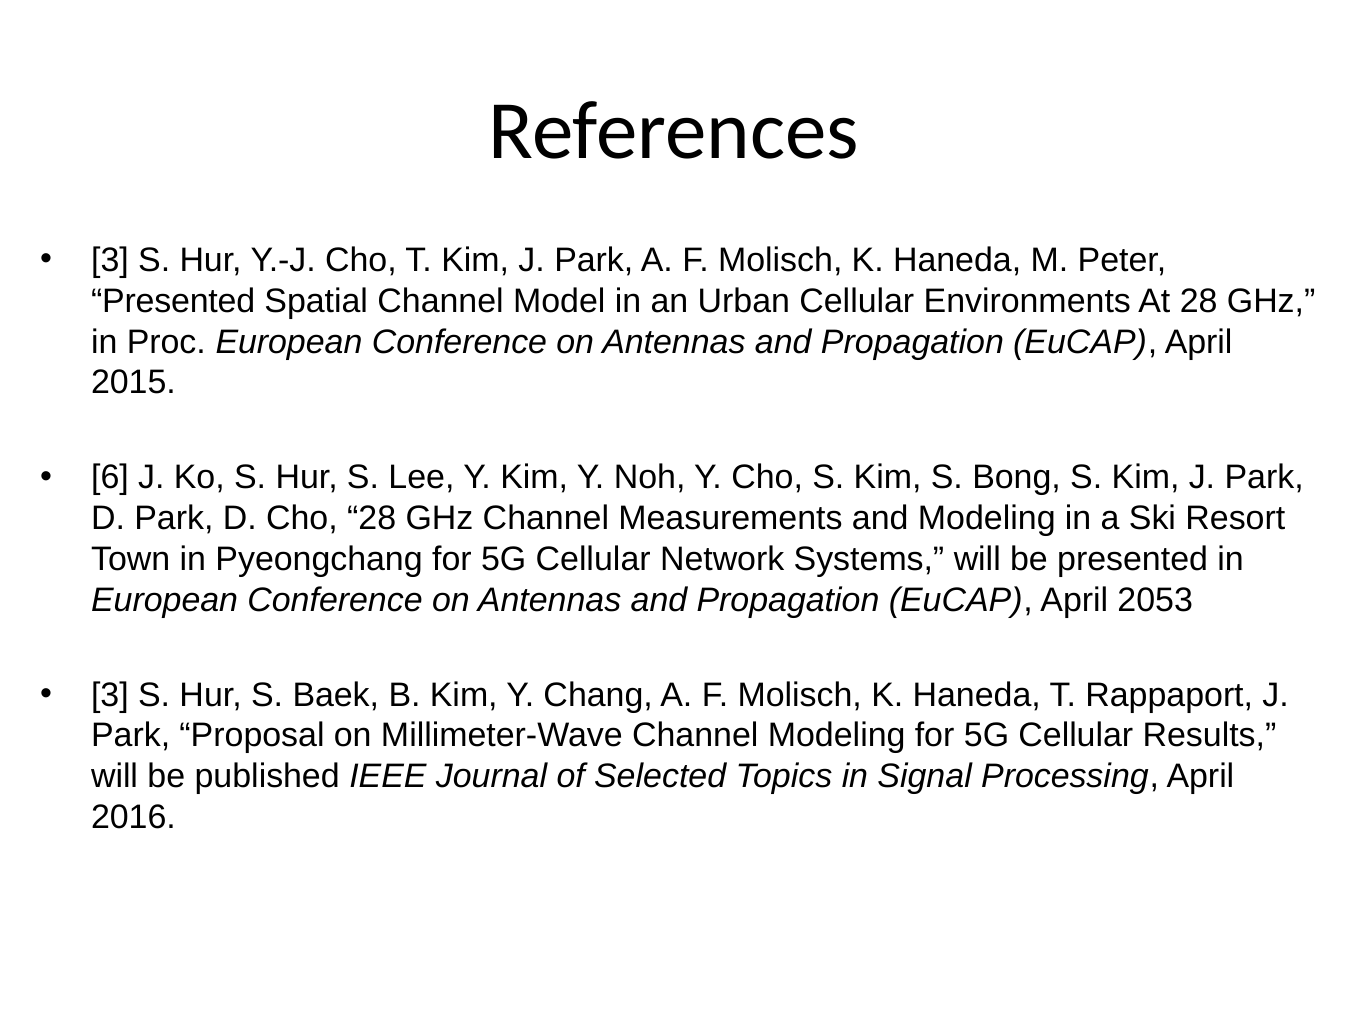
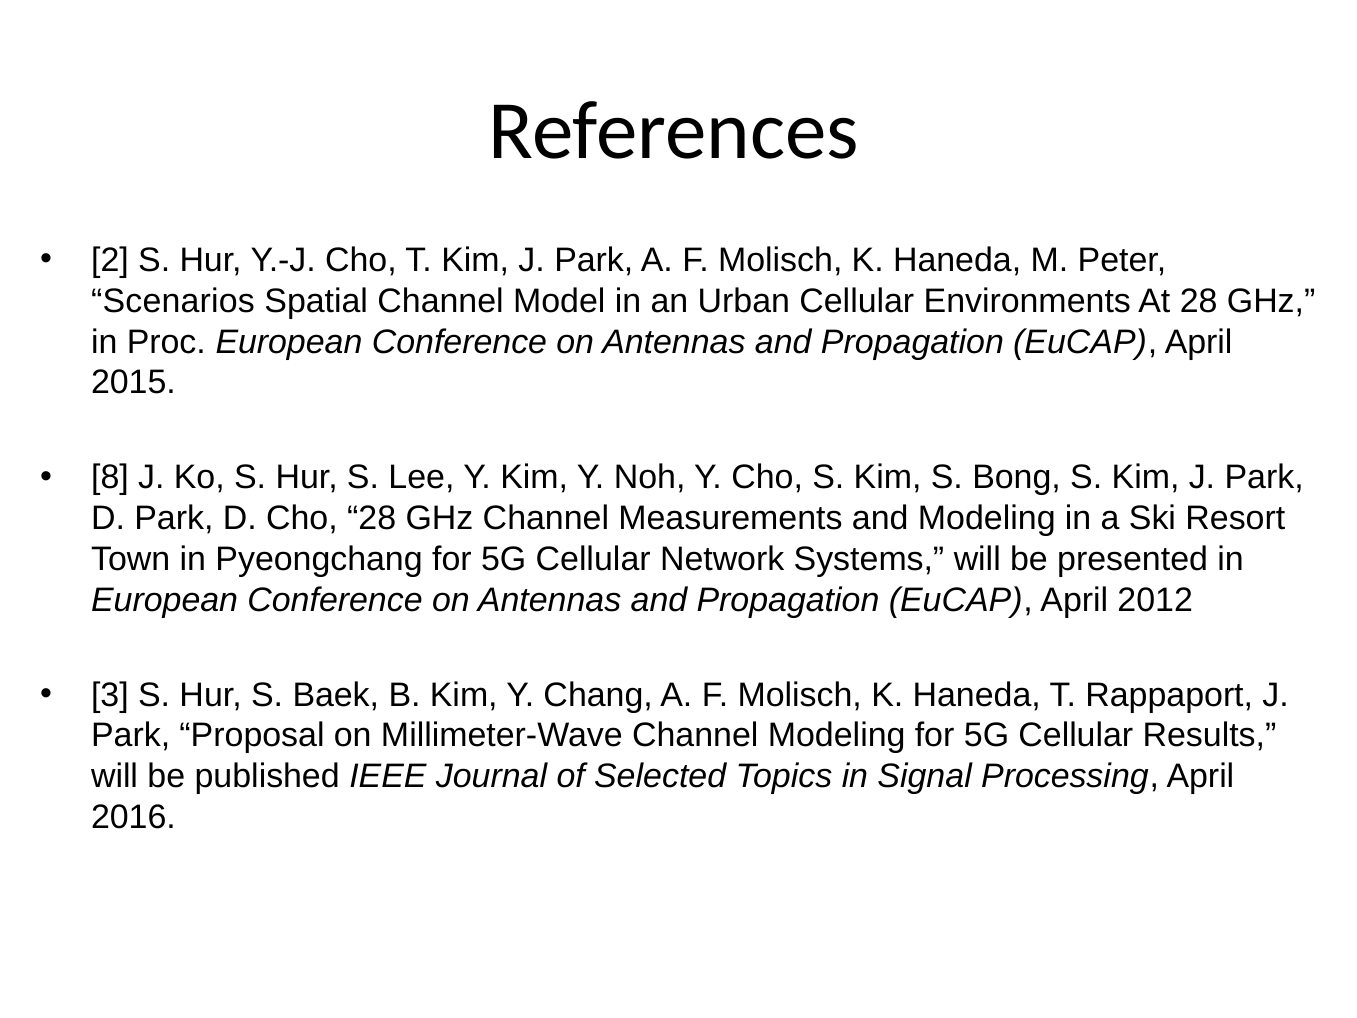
3: 3 -> 2 (110, 261)
Presented: Presented -> Scenarios (173, 301)
6: 6 -> 8 (110, 478)
2053: 2053 -> 2012 (1155, 600)
